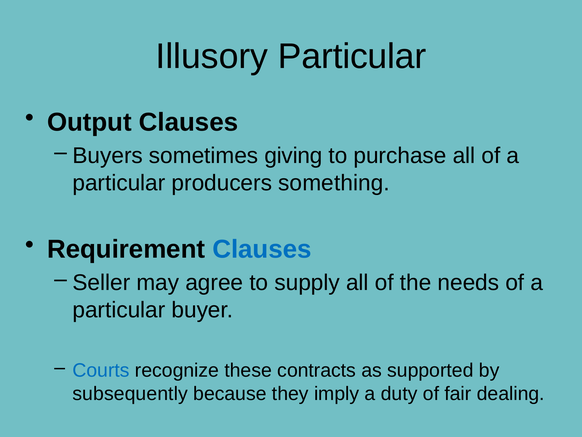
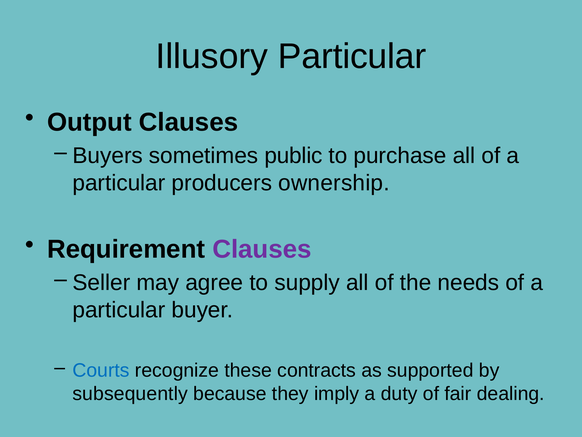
giving: giving -> public (293, 156)
something: something -> ownership (334, 183)
Clauses colour: blue -> purple (262, 249)
